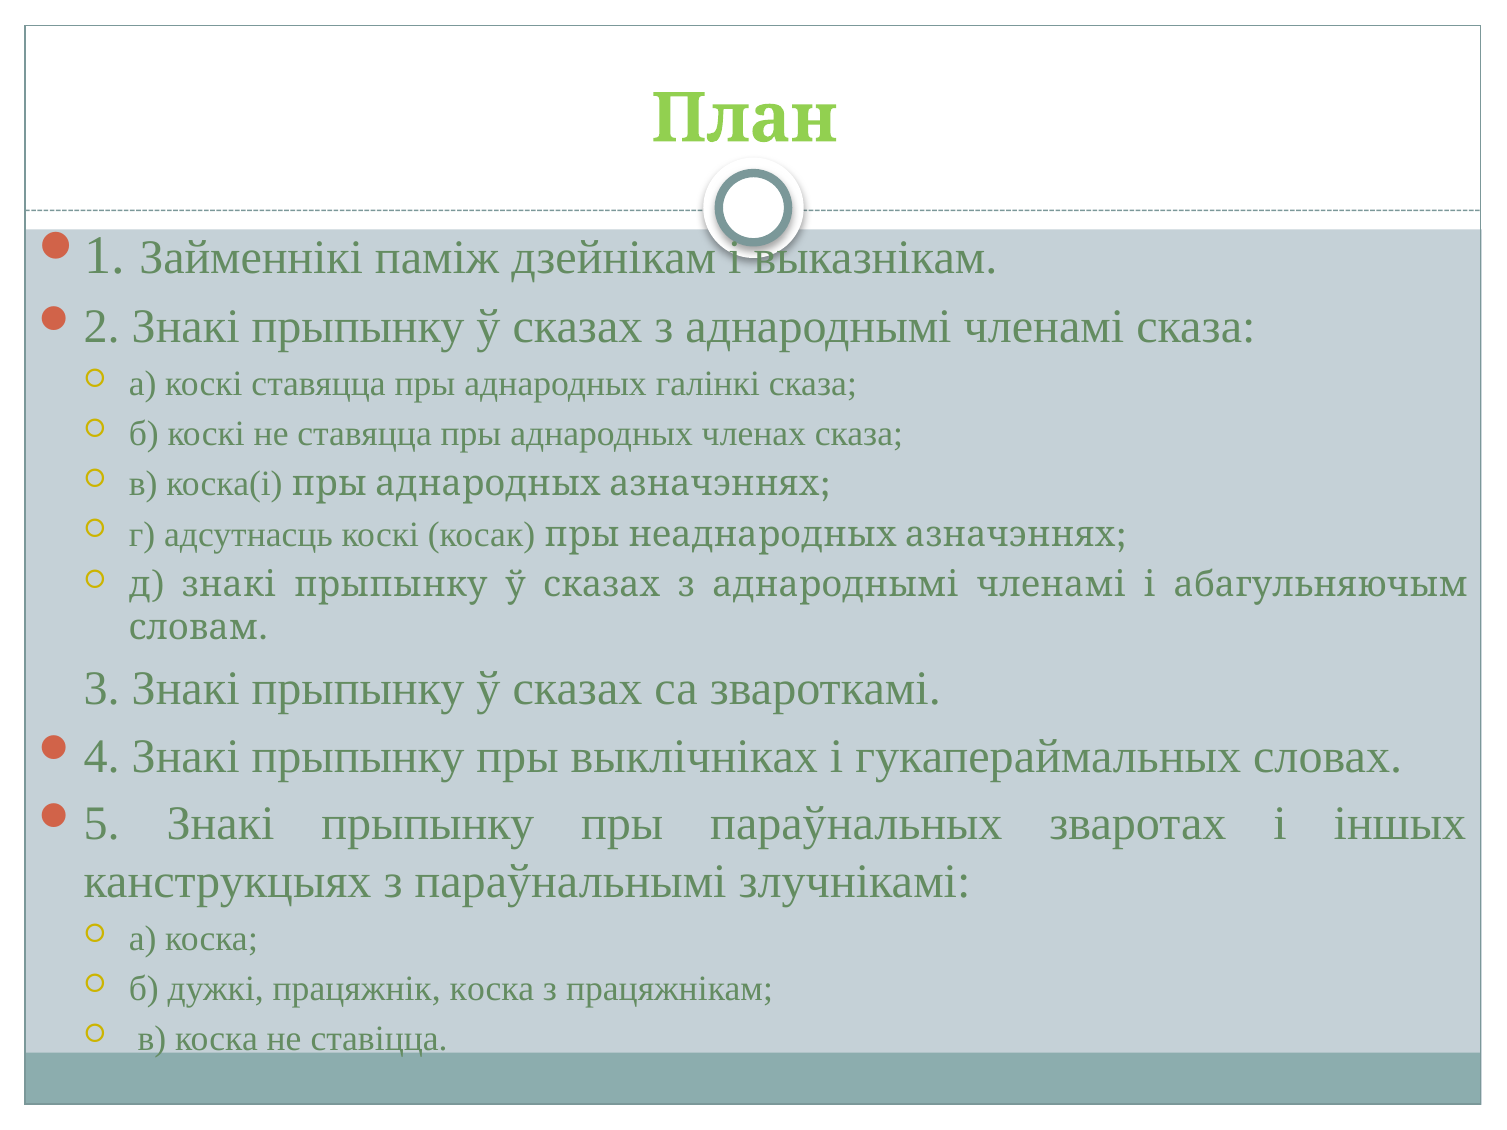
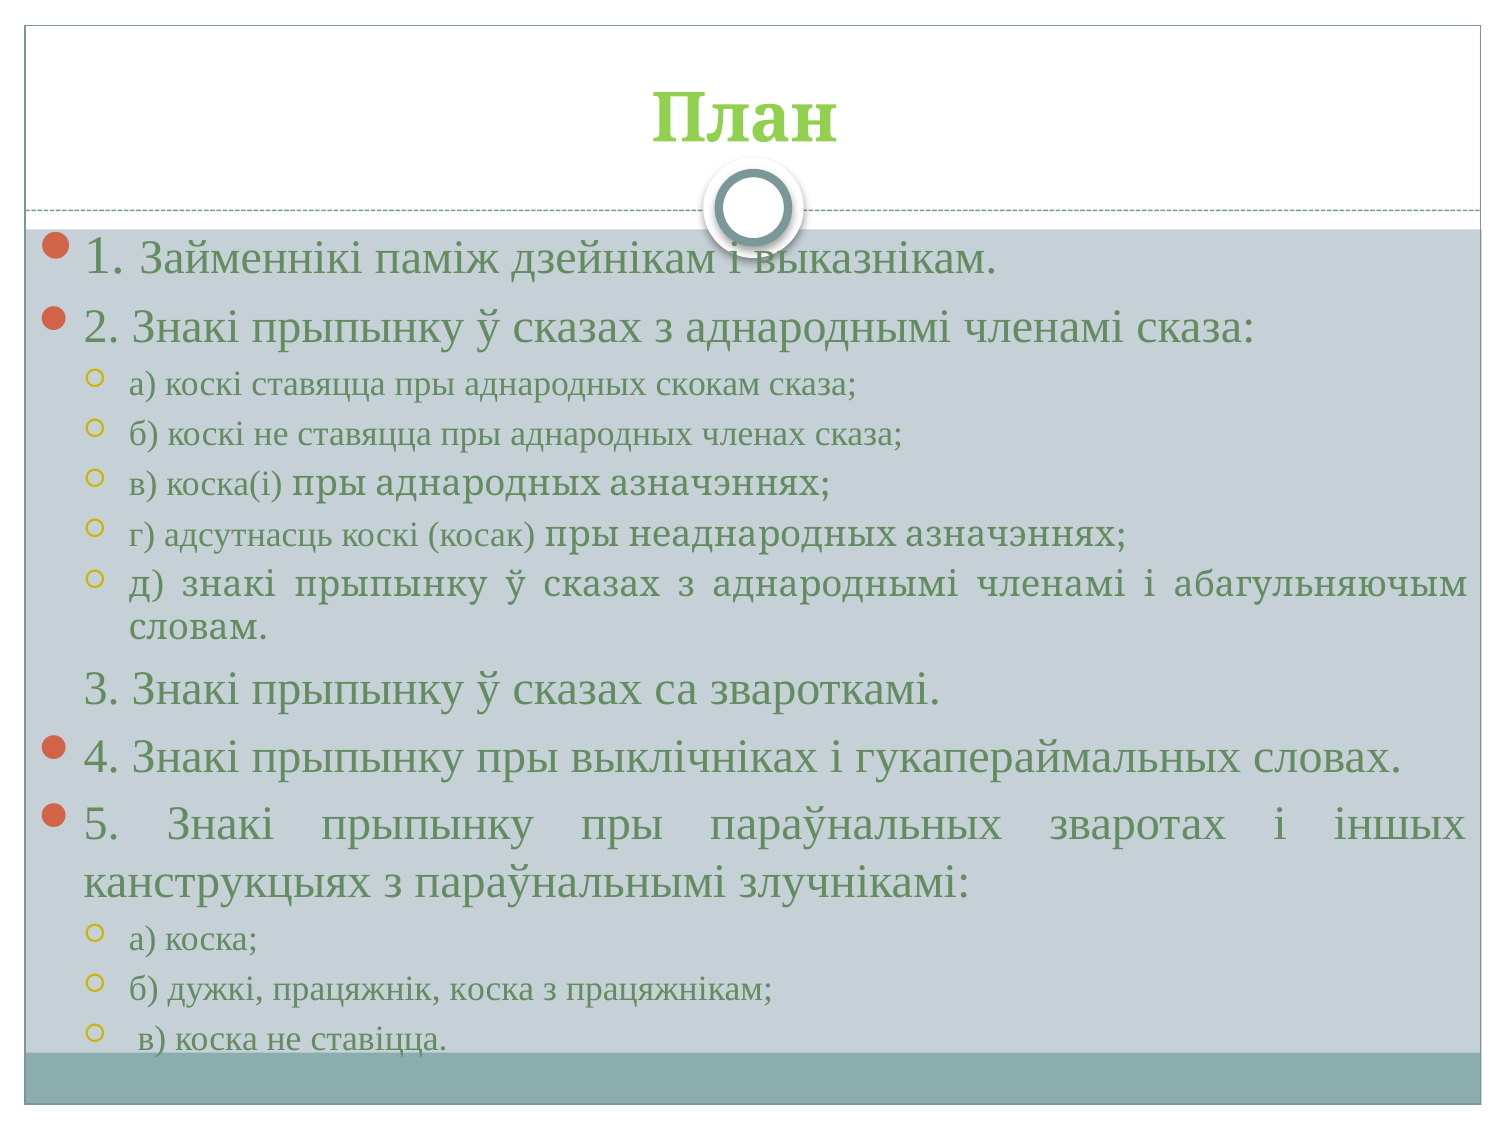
галінкі: галінкі -> скокам (708, 384)
